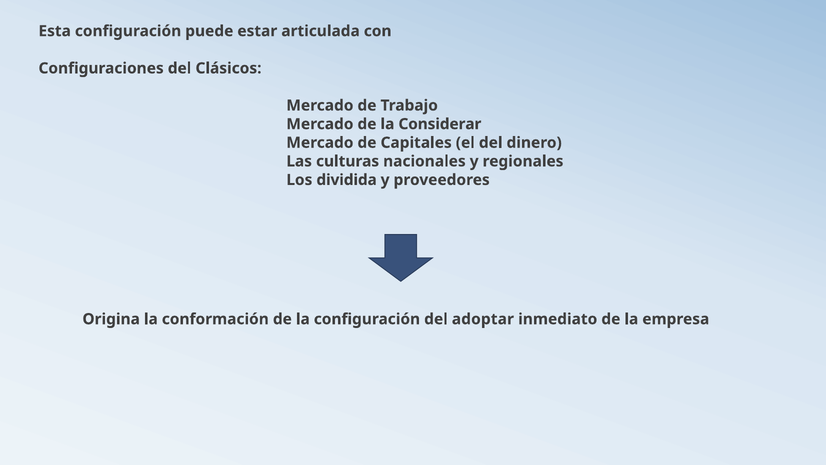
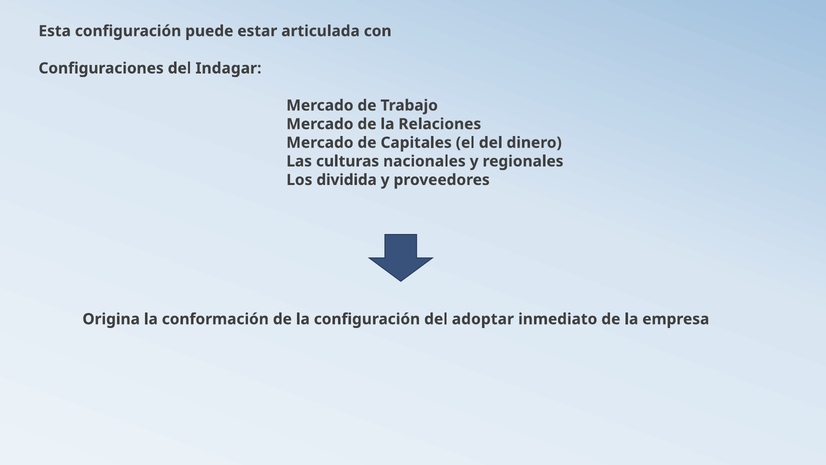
Clásicos: Clásicos -> Indagar (228, 68)
Considerar: Considerar -> Relaciones (440, 124)
